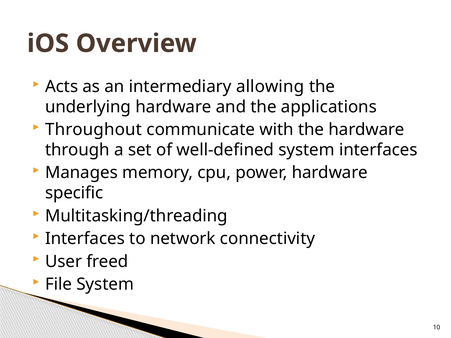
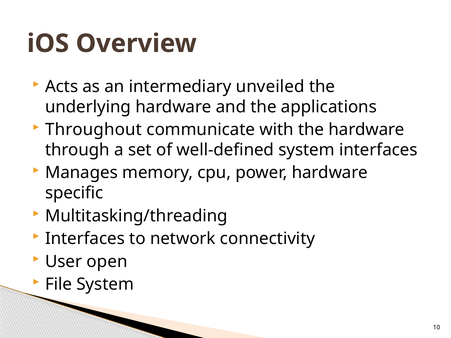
allowing: allowing -> unveiled (270, 87)
freed: freed -> open (107, 262)
